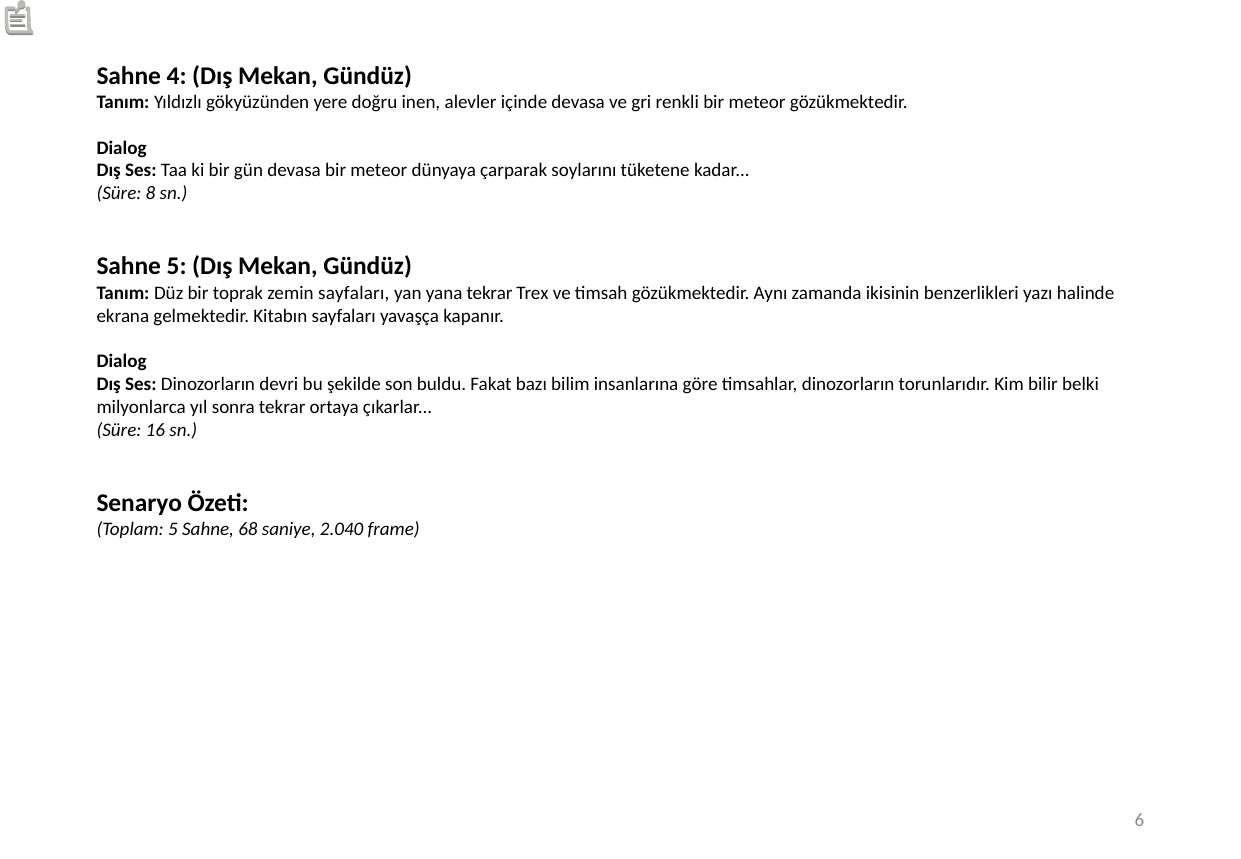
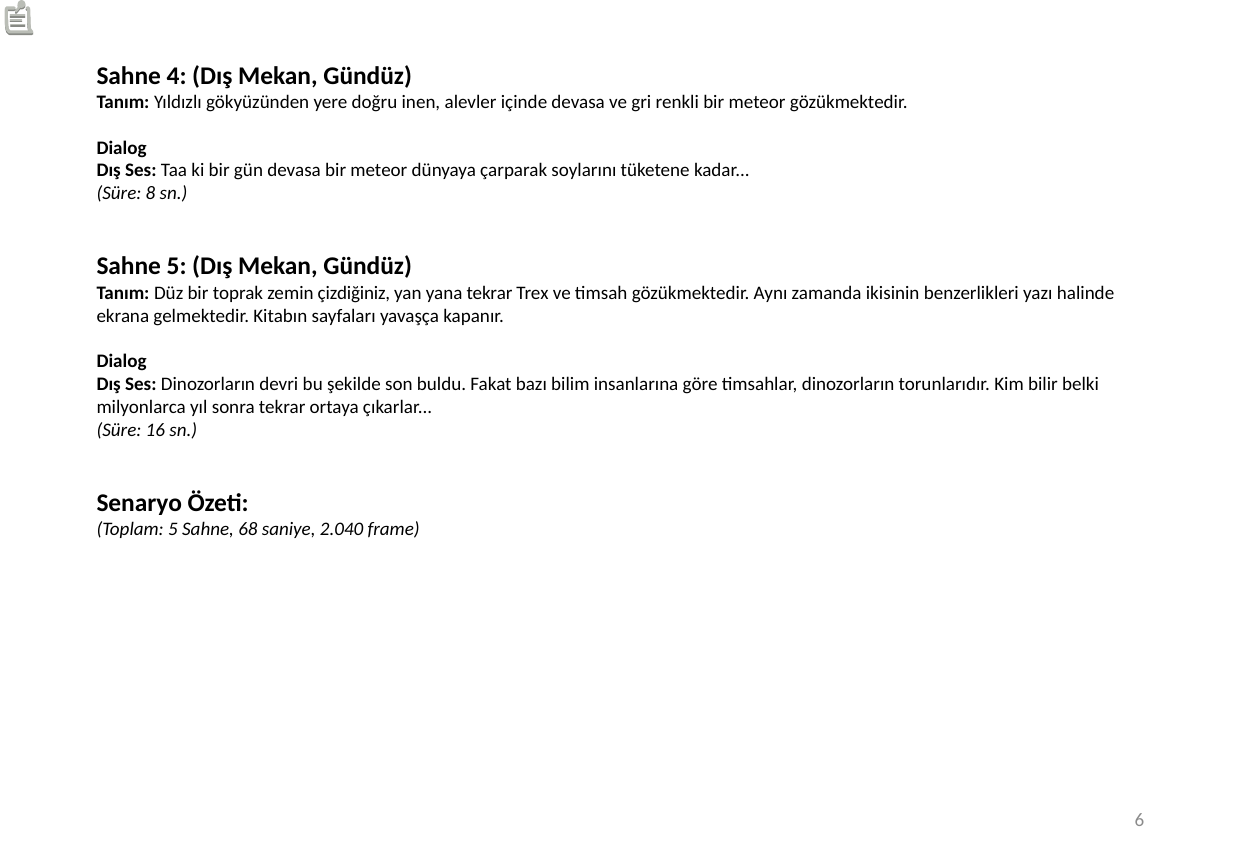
zemin sayfaları: sayfaları -> çizdiğiniz (354, 293)
